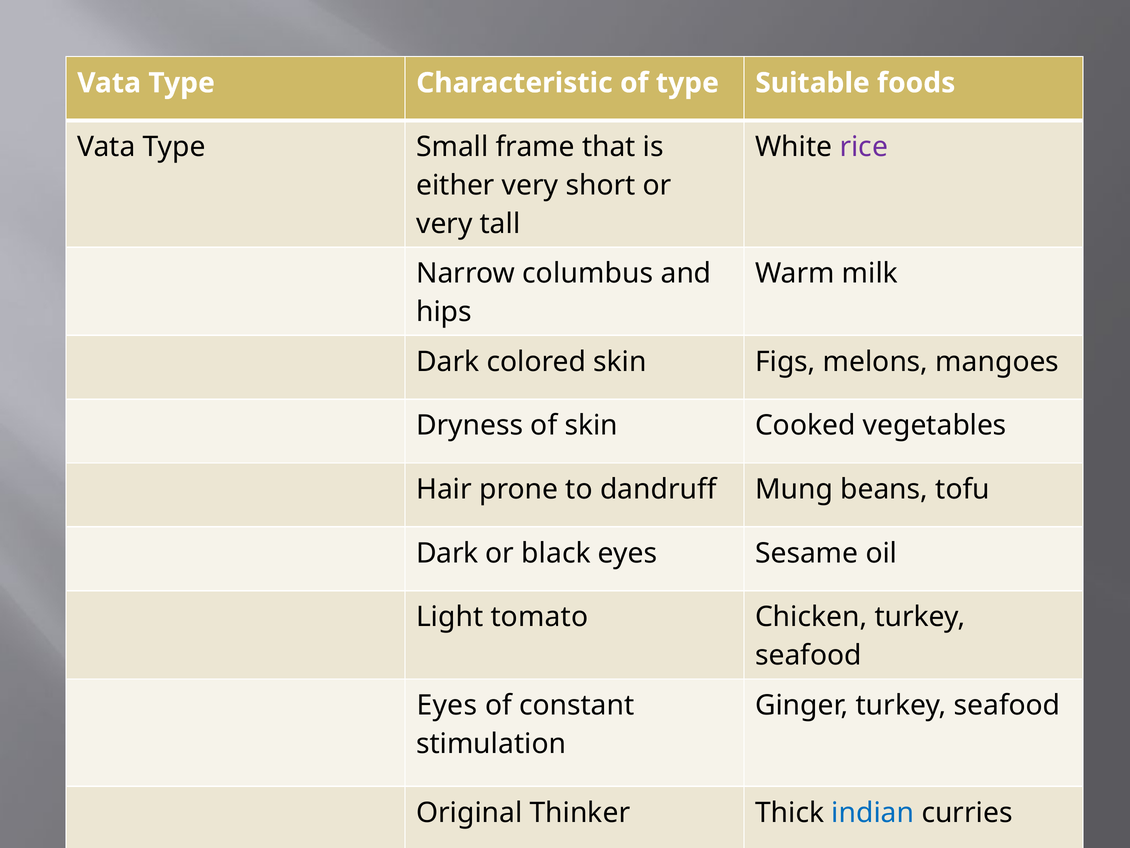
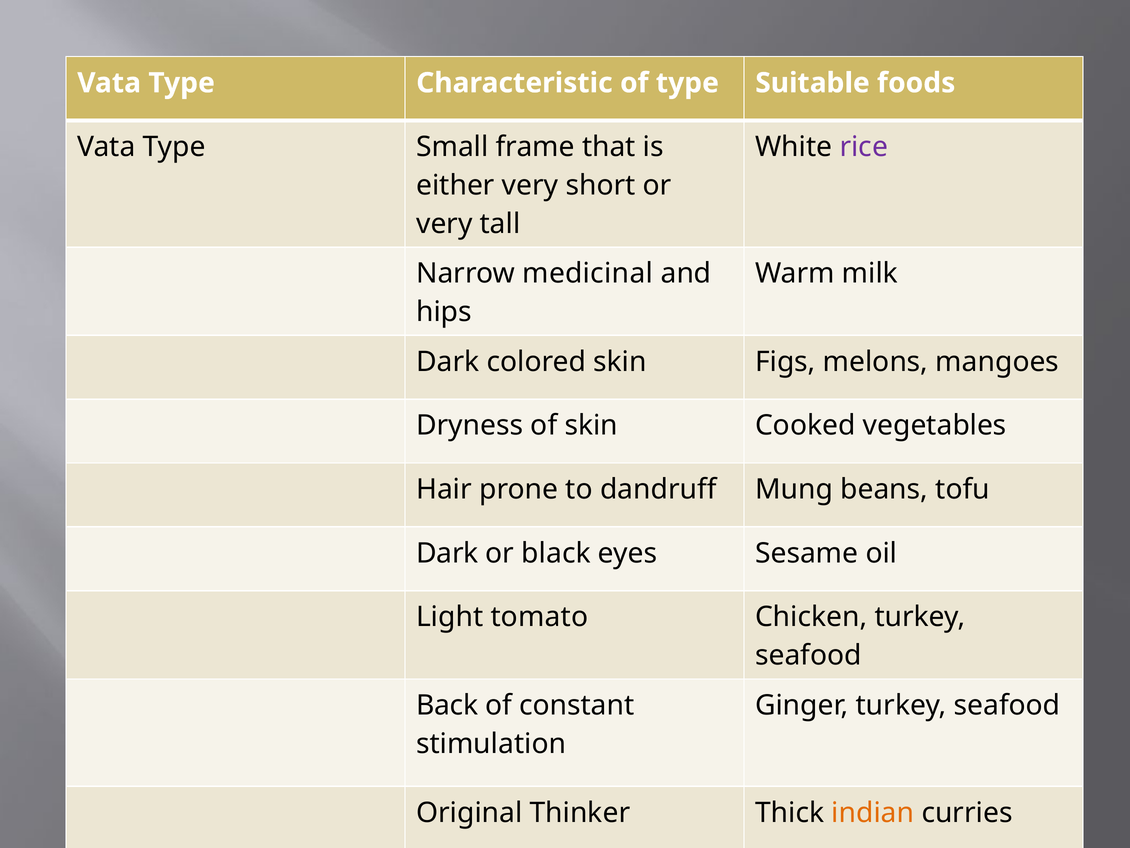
columbus: columbus -> medicinal (588, 273)
Eyes: Eyes -> Back (447, 705)
indian colour: blue -> orange (873, 812)
